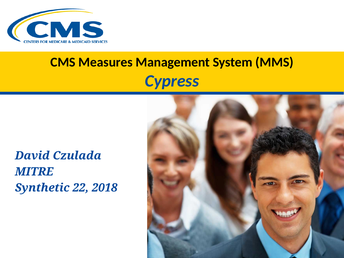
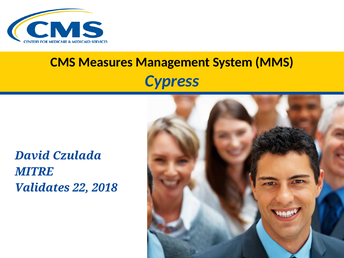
Synthetic: Synthetic -> Validates (42, 188)
